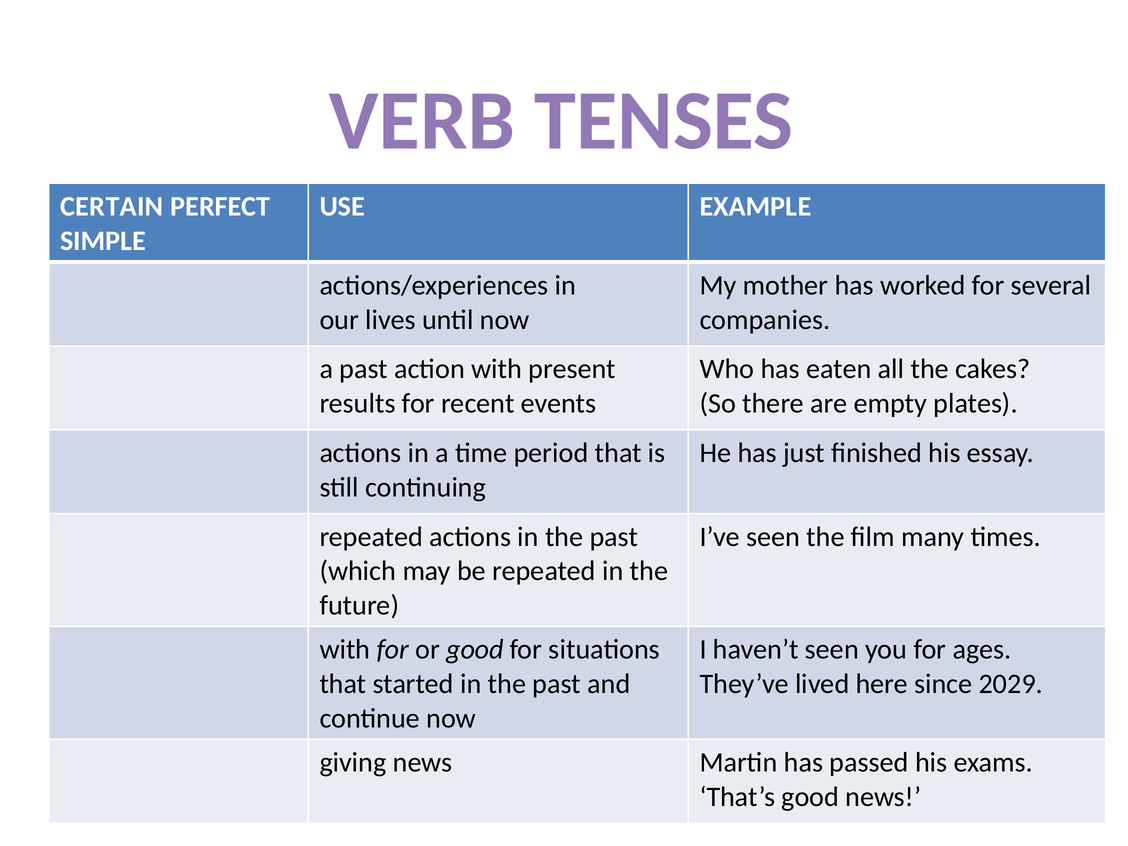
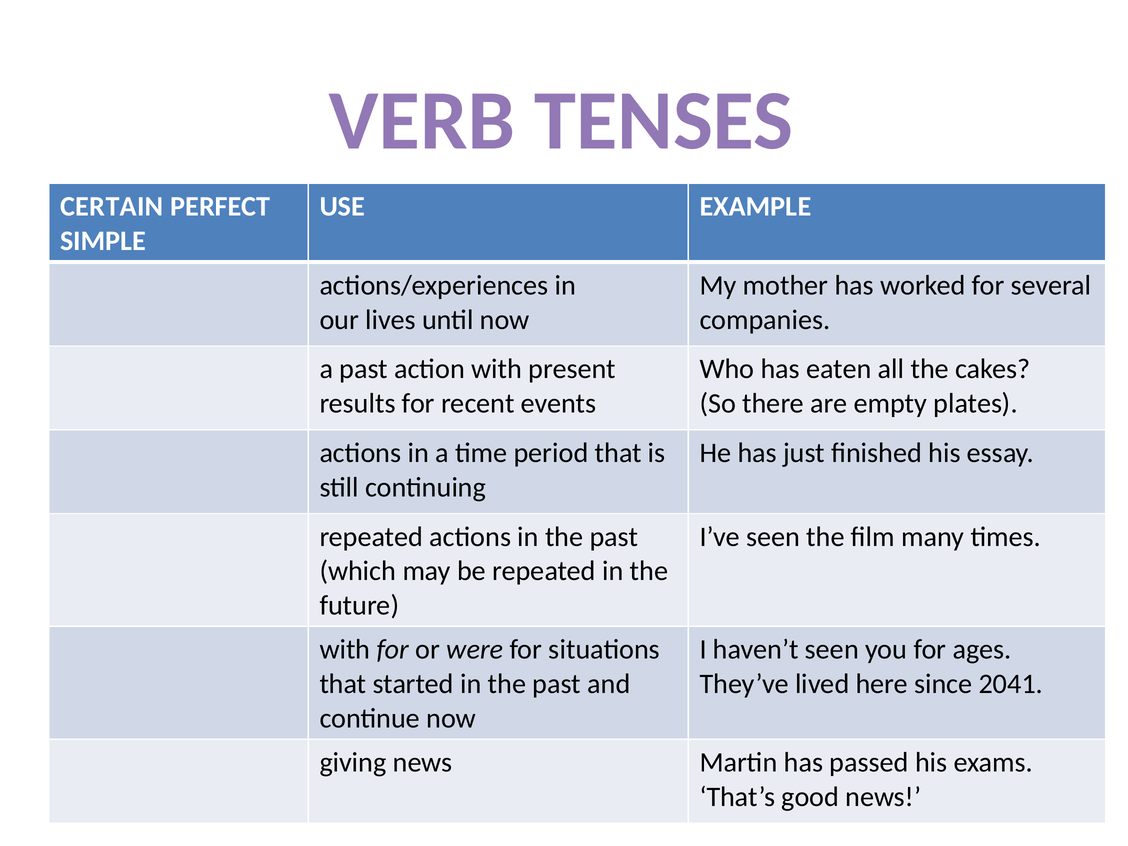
or good: good -> were (475, 650)
2029: 2029 -> 2041 (1011, 684)
